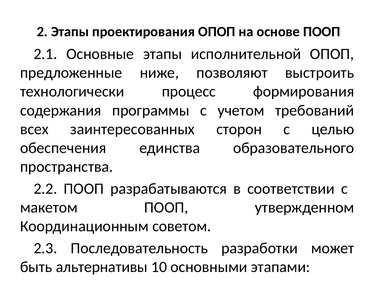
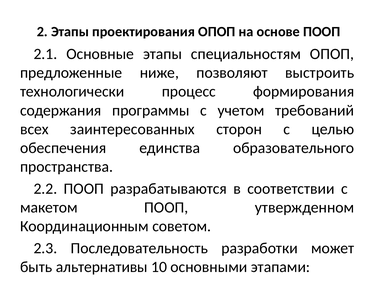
исполнительной: исполнительной -> специальностям (246, 54)
